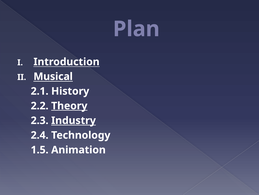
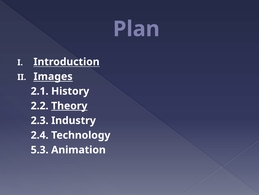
Musical: Musical -> Images (53, 76)
Industry underline: present -> none (74, 120)
1.5: 1.5 -> 5.3 (40, 149)
